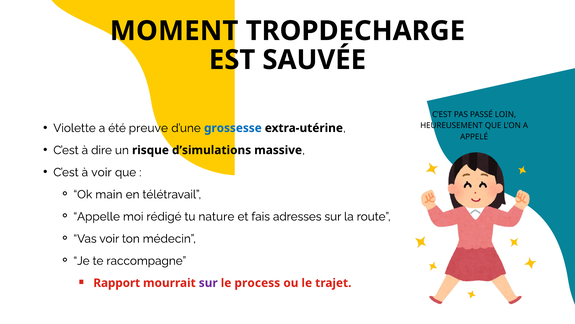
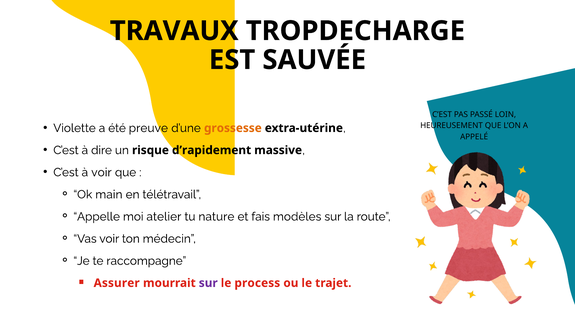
MOMENT: MOMENT -> TRAVAUX (174, 31)
grossesse colour: blue -> orange (233, 128)
d’simulations: d’simulations -> d’rapidement (212, 150)
rédigé: rédigé -> atelier (164, 216)
adresses: adresses -> modèles (297, 216)
Rapport: Rapport -> Assurer (117, 283)
